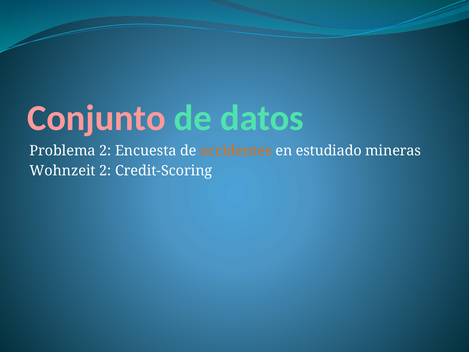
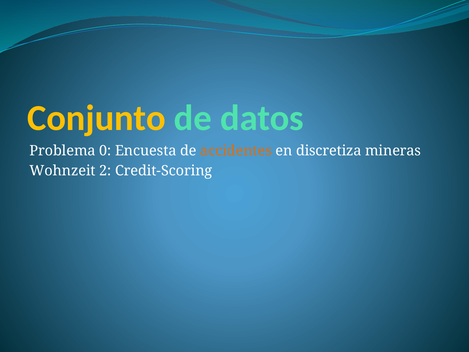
Conjunto colour: pink -> yellow (97, 118)
Problema 2: 2 -> 0 (105, 151)
estudiado: estudiado -> discretiza (329, 151)
